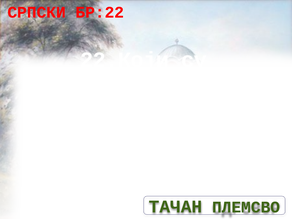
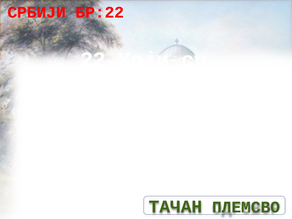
СРПСКИ: СРПСКИ -> СРБИЈИ (37, 12)
